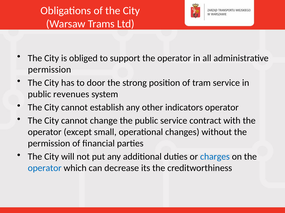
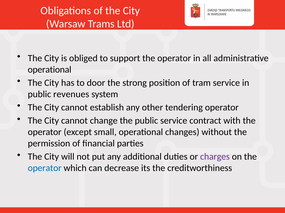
permission: permission -> operational (50, 70)
indicators: indicators -> tendering (184, 108)
charges colour: blue -> purple (215, 157)
